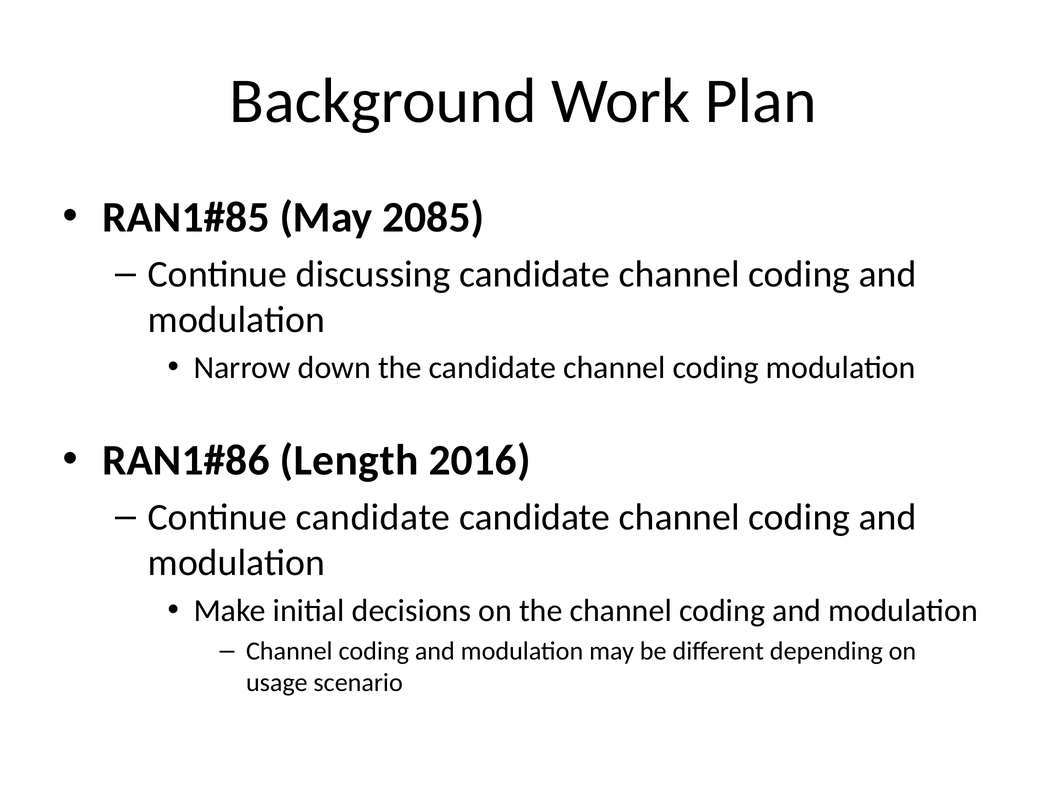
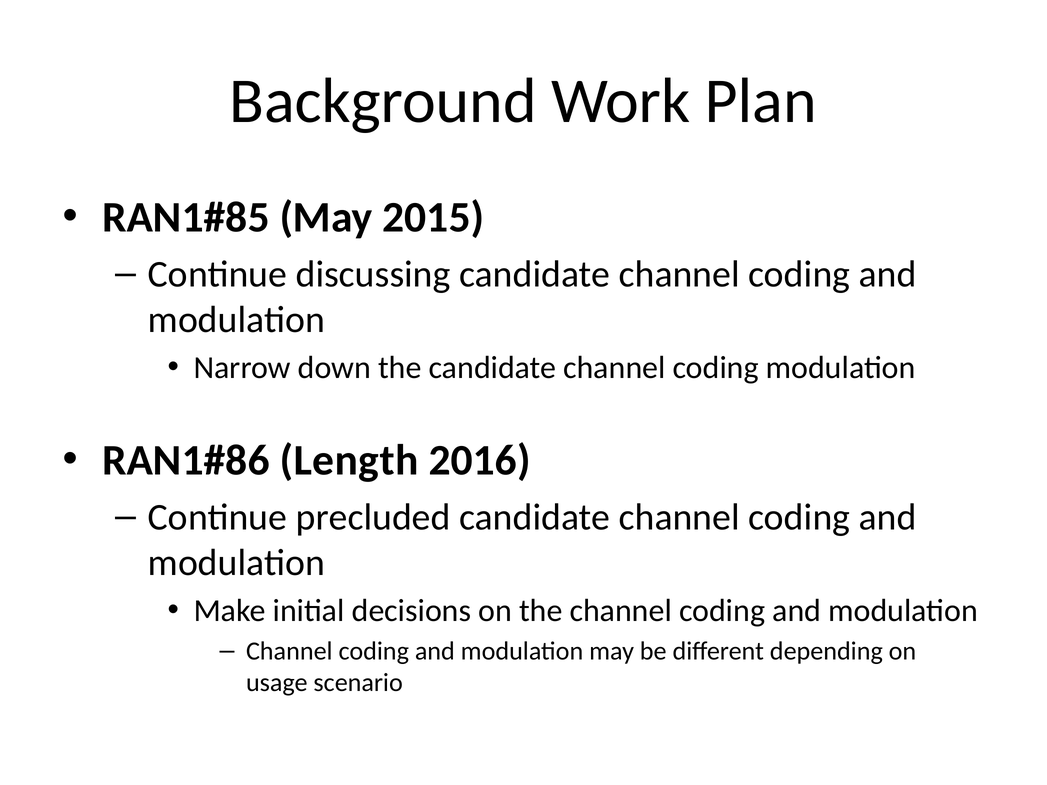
2085: 2085 -> 2015 (433, 218)
Continue candidate: candidate -> precluded (373, 517)
